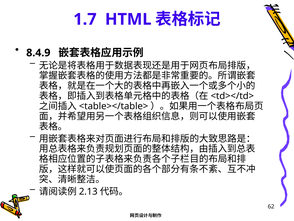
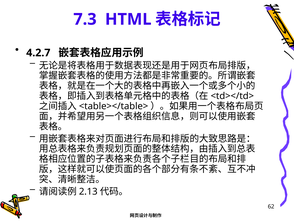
1.7: 1.7 -> 7.3 (85, 19)
8.4.9: 8.4.9 -> 4.2.7 (38, 53)
